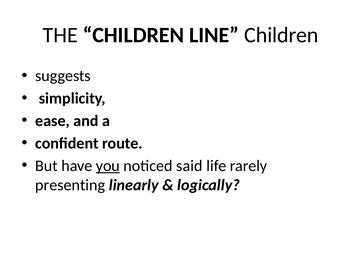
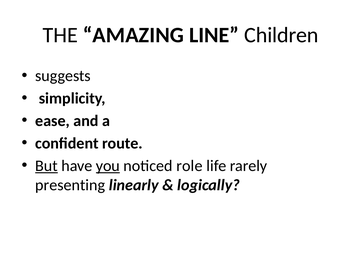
THE CHILDREN: CHILDREN -> AMAZING (133, 35)
But underline: none -> present (46, 166)
said: said -> role (189, 166)
